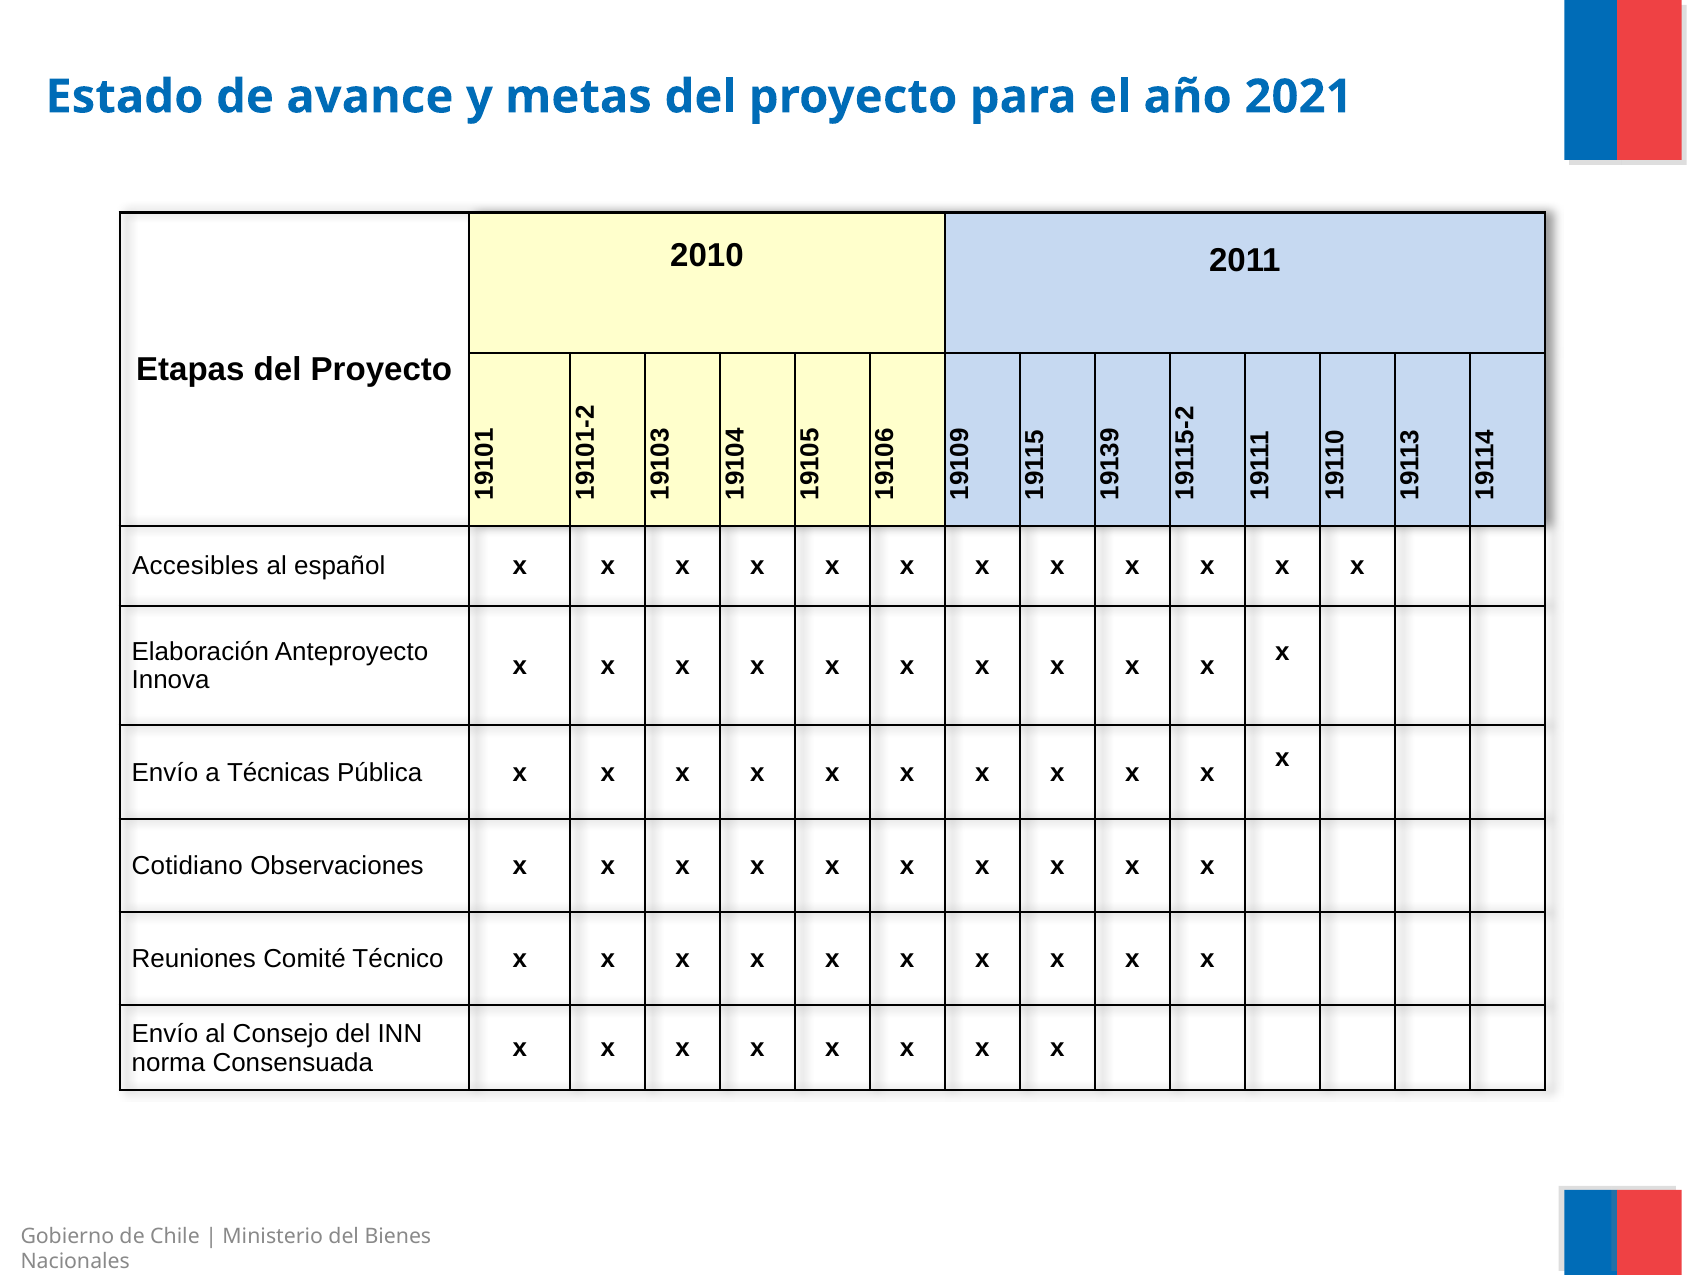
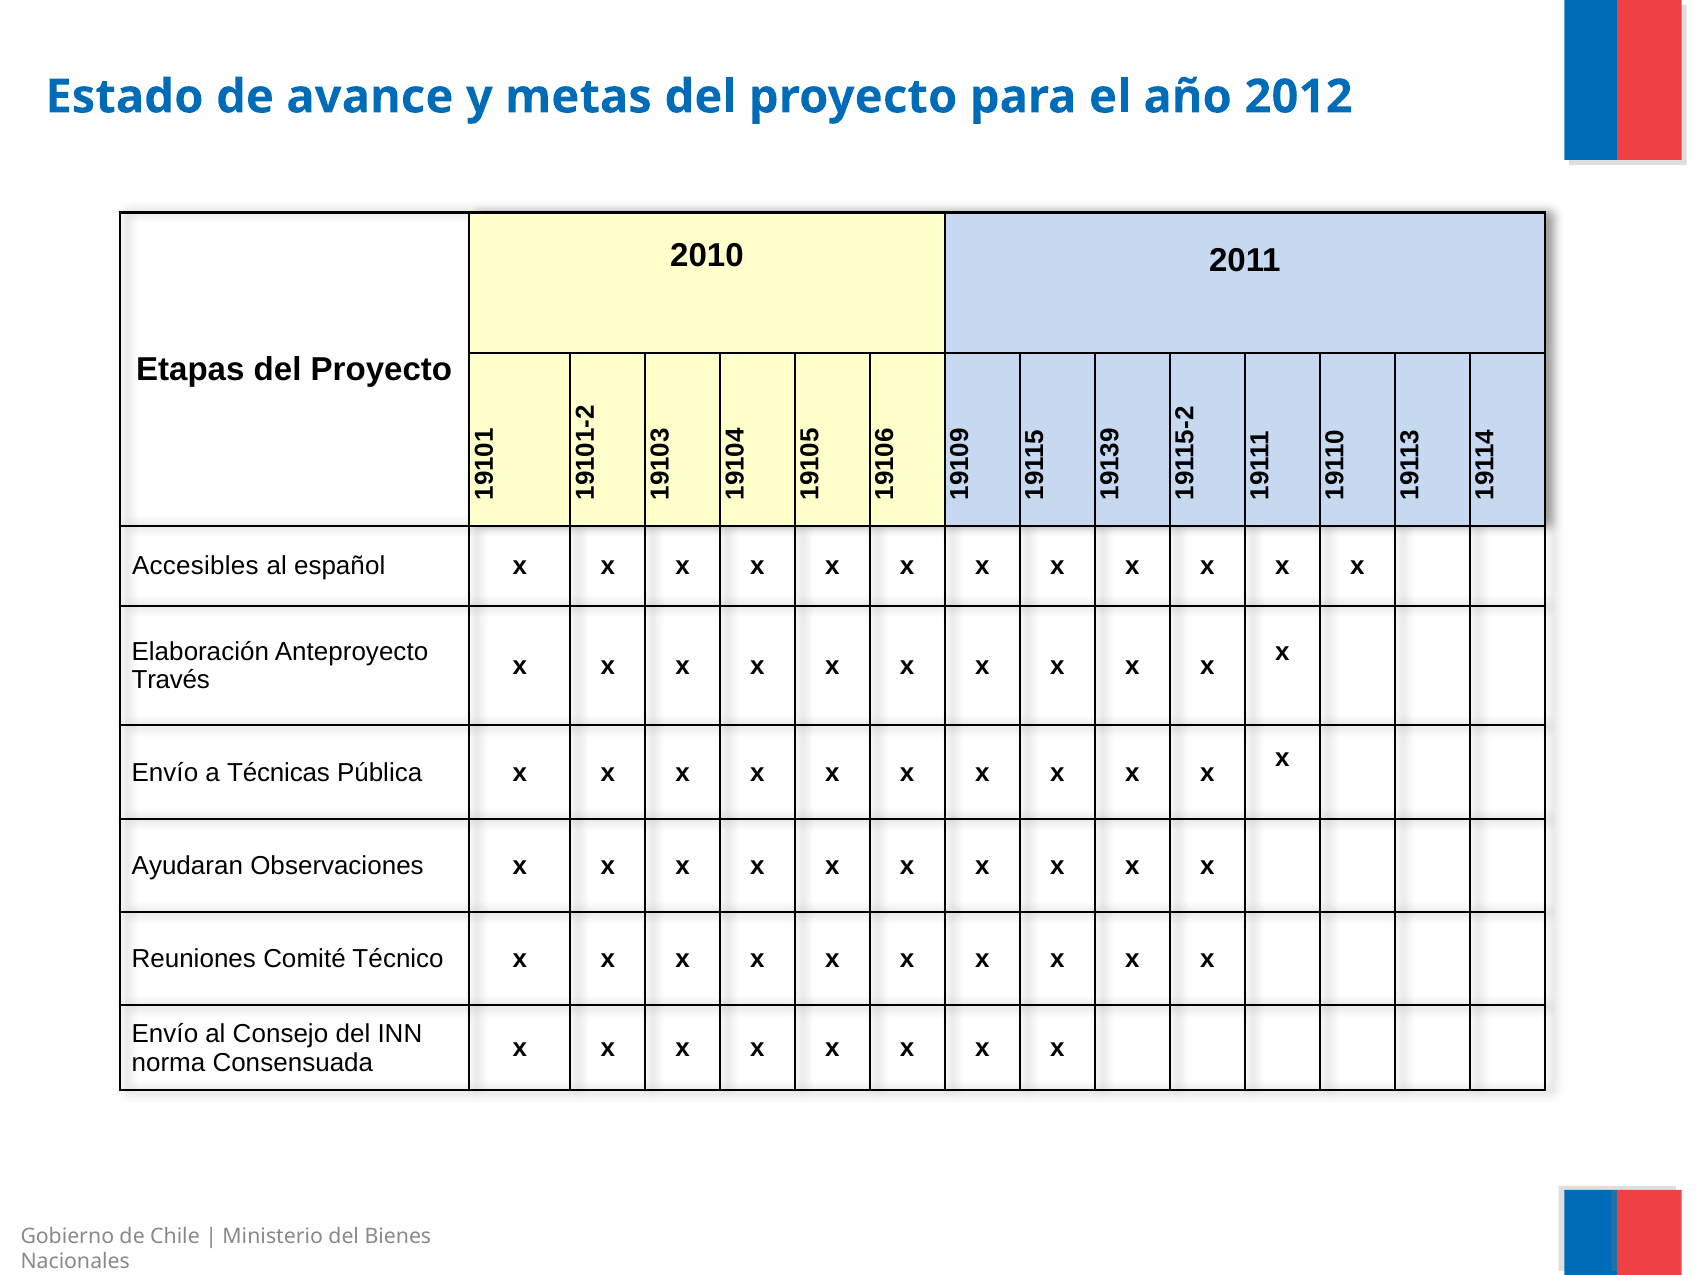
2021: 2021 -> 2012 (1299, 97)
Innova: Innova -> Través (171, 680)
Cotidiano: Cotidiano -> Ayudaran (187, 866)
